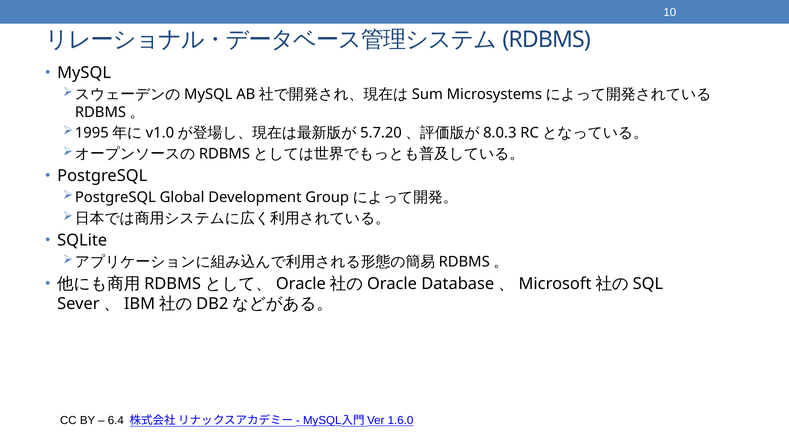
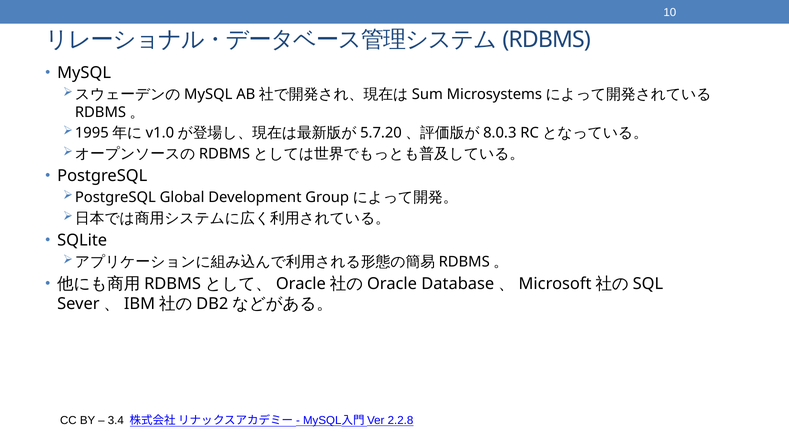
6.4: 6.4 -> 3.4 (116, 420)
1.6.0: 1.6.0 -> 2.2.8 (400, 420)
